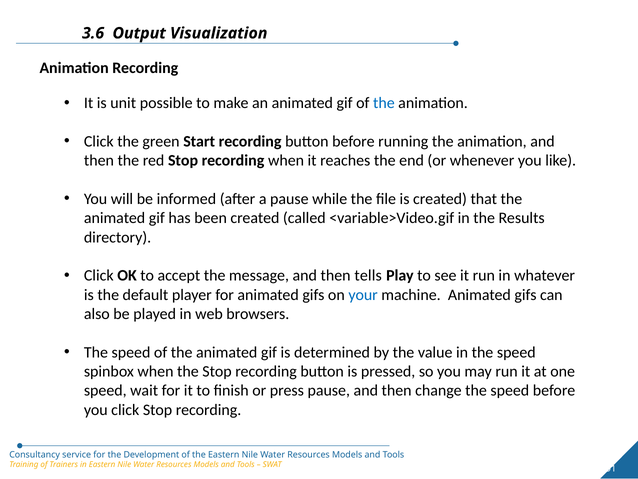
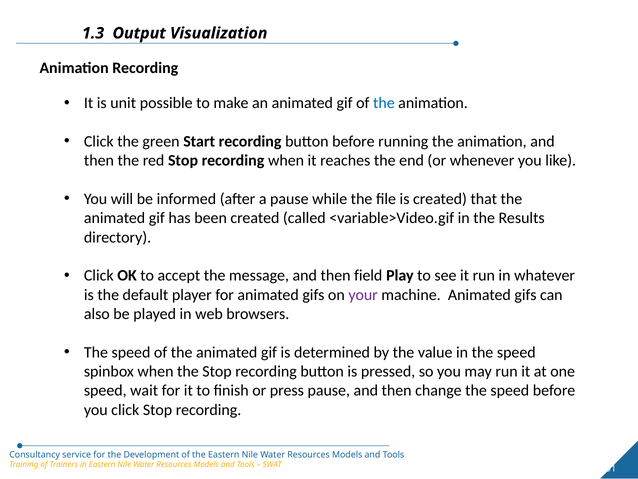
3.6: 3.6 -> 1.3 (93, 33)
tells: tells -> field (368, 275)
your colour: blue -> purple (363, 294)
